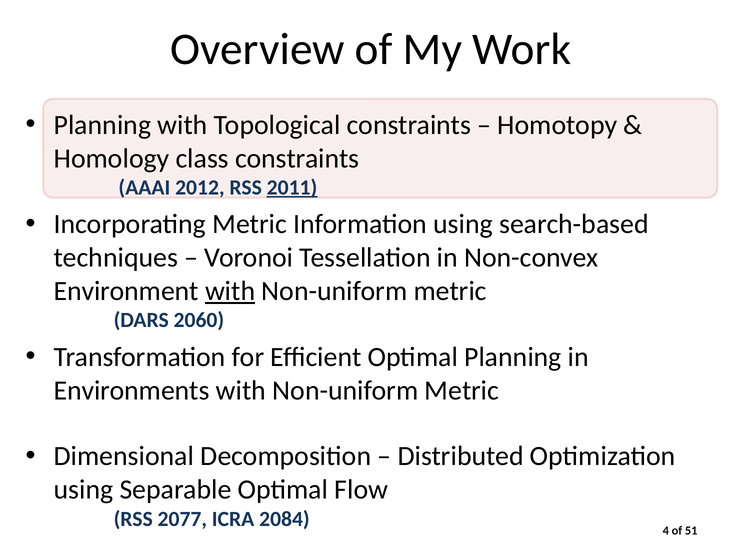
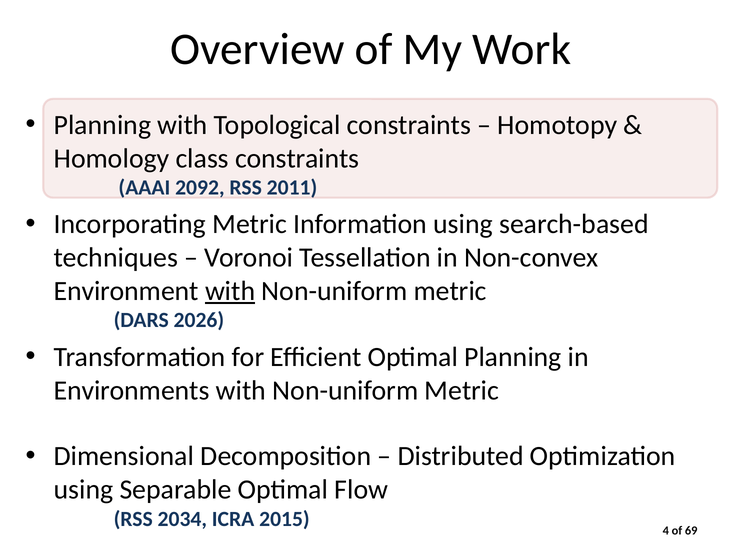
2012: 2012 -> 2092 (200, 188)
2011 underline: present -> none (292, 188)
2060: 2060 -> 2026 (199, 321)
2077: 2077 -> 2034 (182, 519)
2084: 2084 -> 2015 (284, 519)
51: 51 -> 69 (691, 531)
